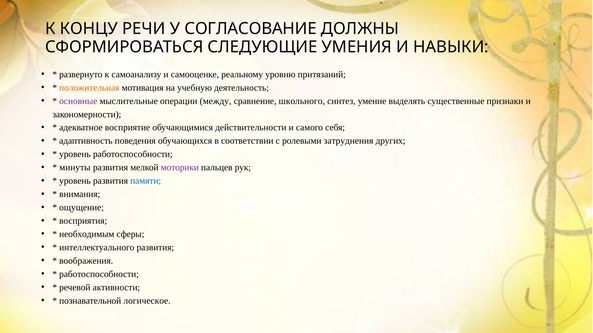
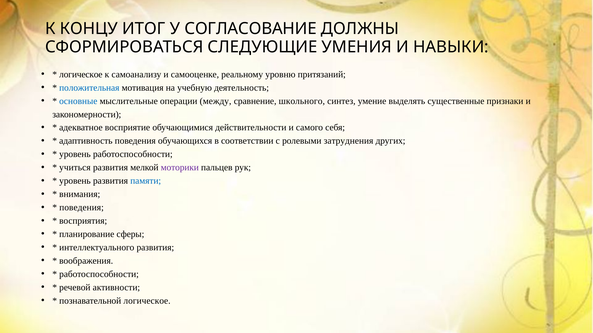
РЕЧИ: РЕЧИ -> ИТОГ (144, 29)
развернуто: развернуто -> логическое (81, 74)
положительная colour: orange -> blue (89, 88)
основные colour: purple -> blue (78, 101)
минуты: минуты -> учиться (75, 168)
ощущение: ощущение -> поведения (82, 208)
необходимым: необходимым -> планирование (87, 235)
